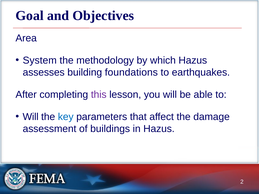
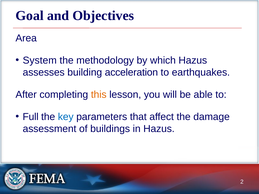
foundations: foundations -> acceleration (131, 73)
this colour: purple -> orange (99, 95)
Will: Will -> Full (31, 117)
